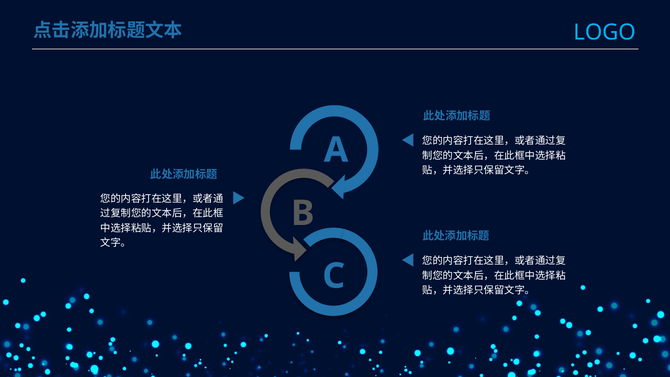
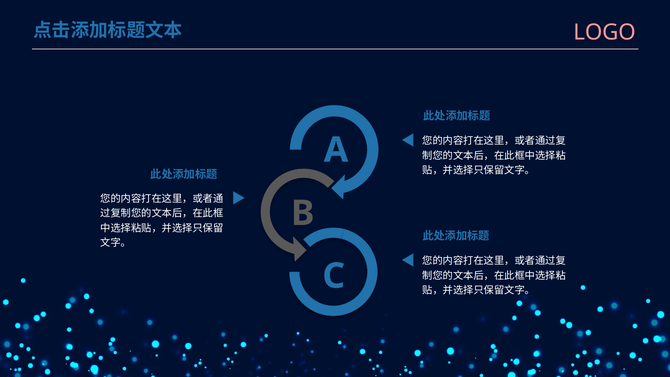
LOGO colour: light blue -> pink (605, 33)
